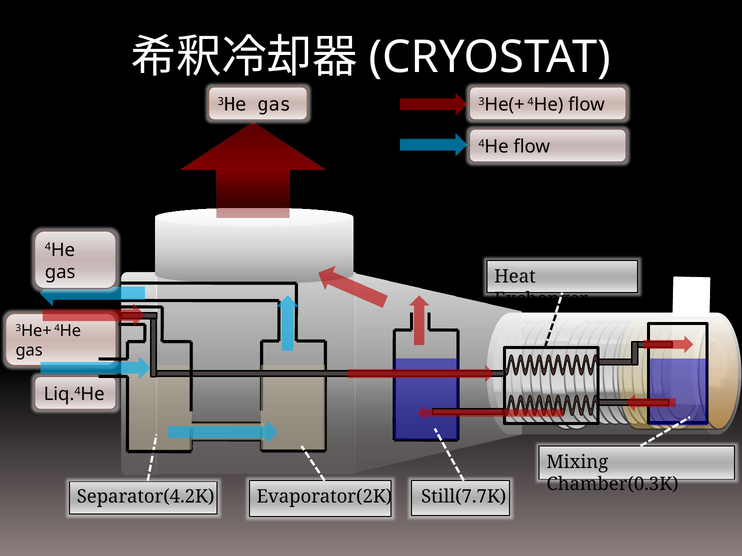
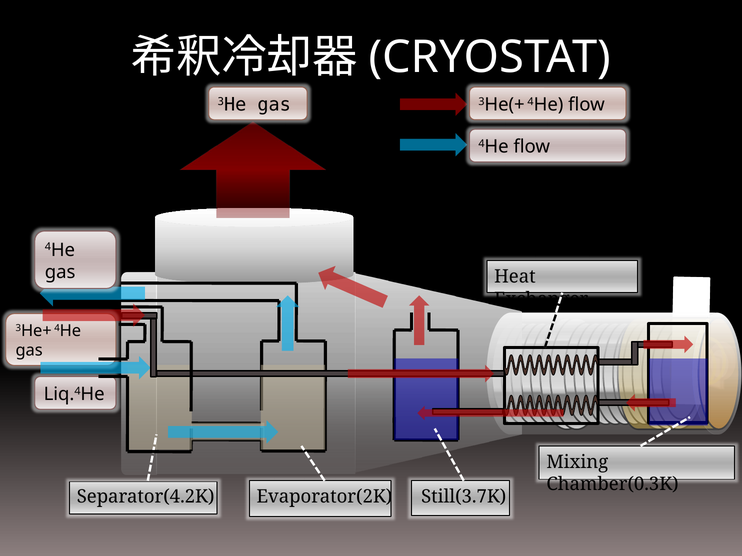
Still(7.7K: Still(7.7K -> Still(3.7K (464, 497)
